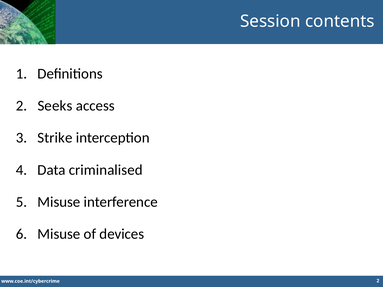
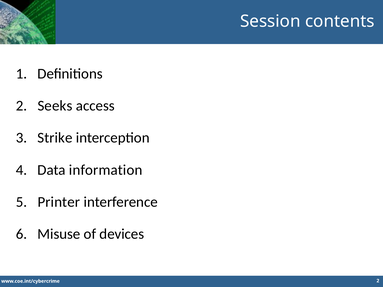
criminalised: criminalised -> information (106, 170)
Misuse: Misuse -> Printer (59, 202)
